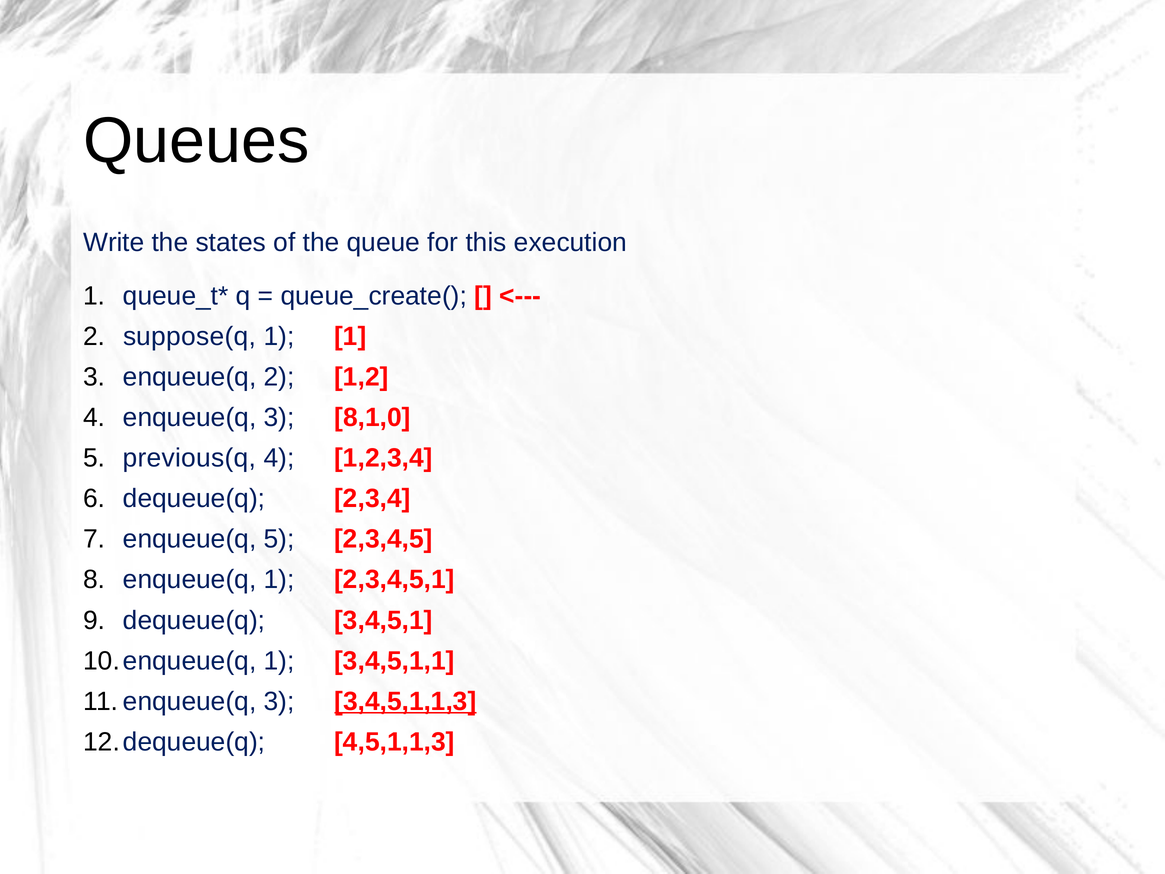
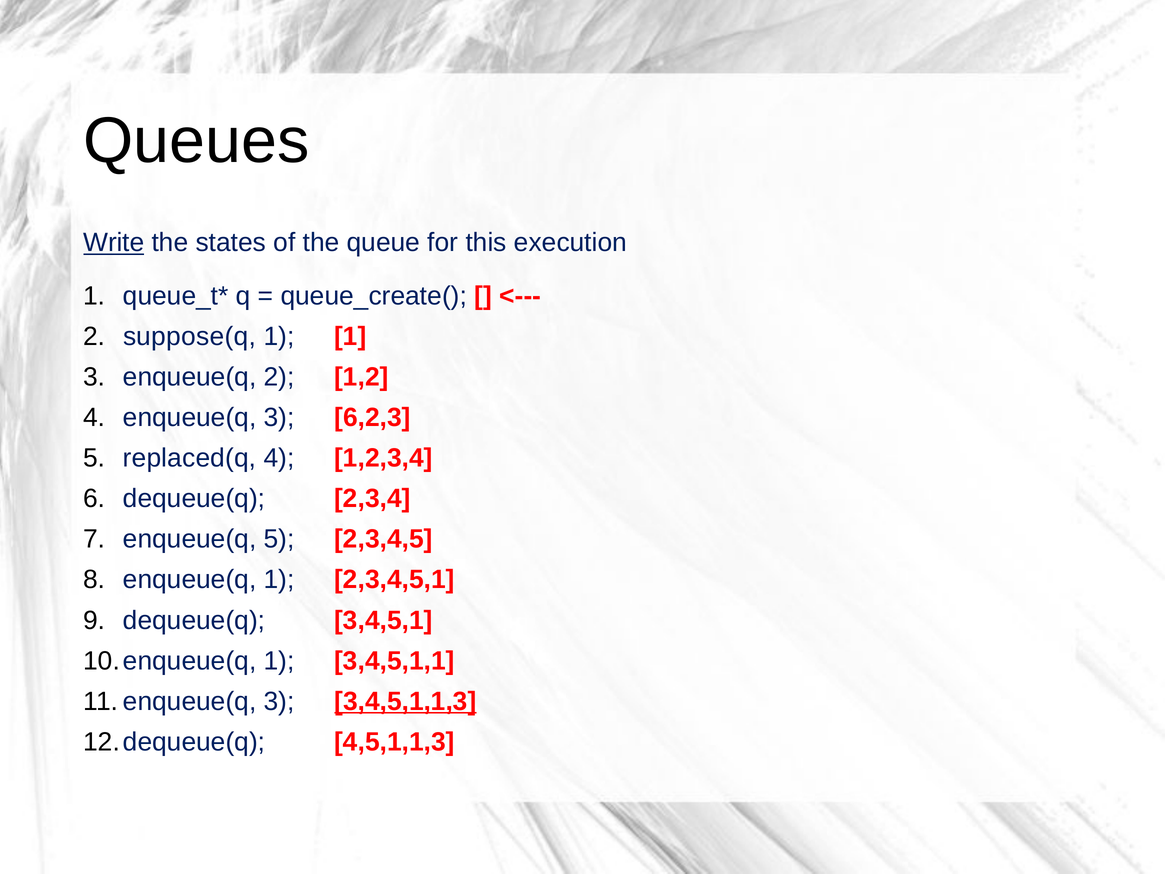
Write underline: none -> present (114, 243)
8,1,0: 8,1,0 -> 6,2,3 (372, 417)
previous(q: previous(q -> replaced(q (190, 458)
